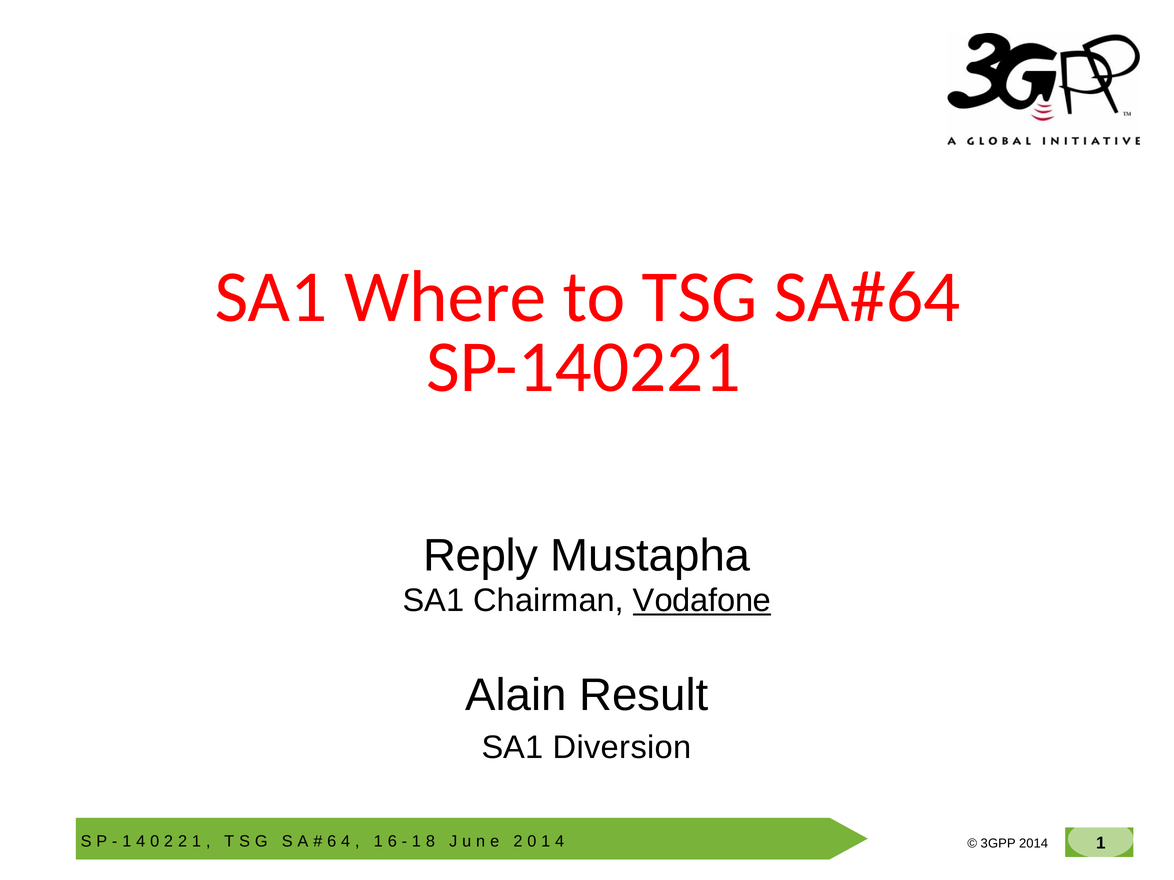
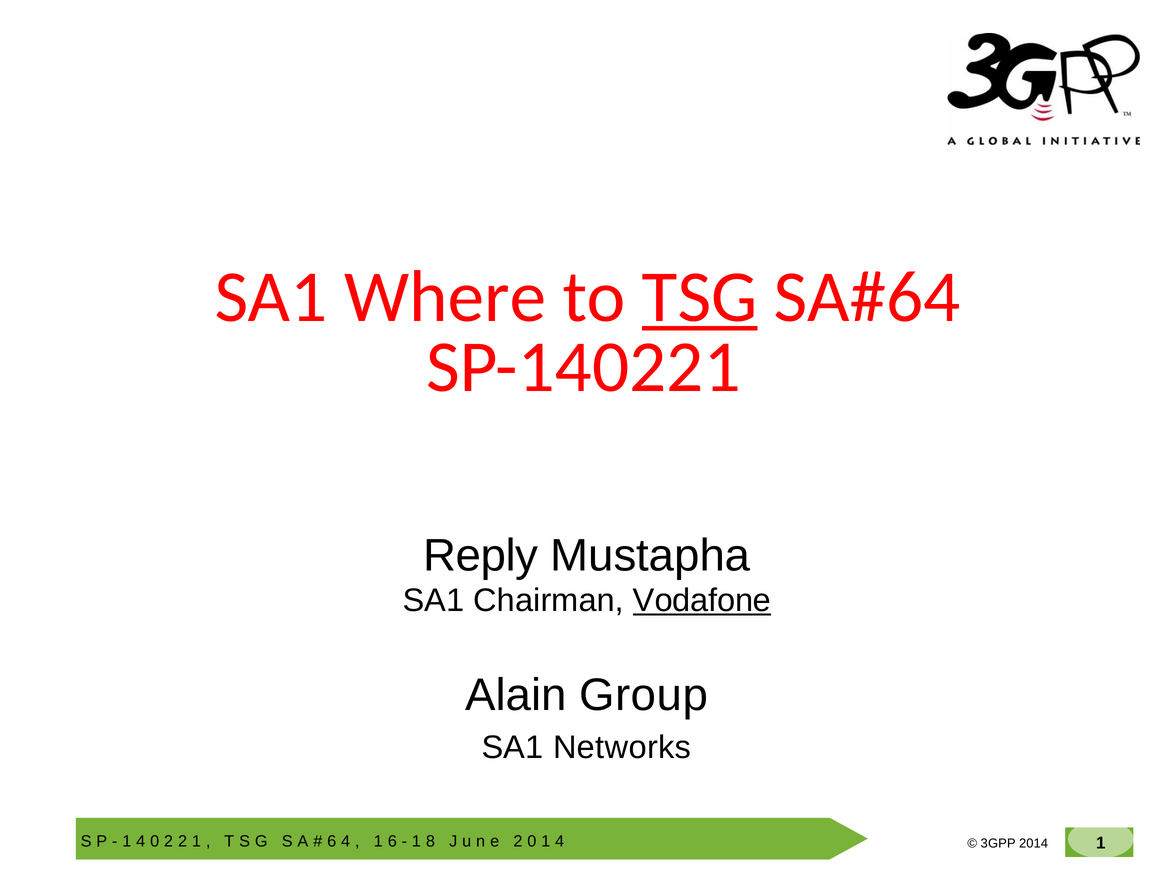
TSG underline: none -> present (700, 297)
Result: Result -> Group (644, 695)
Diversion: Diversion -> Networks (622, 748)
